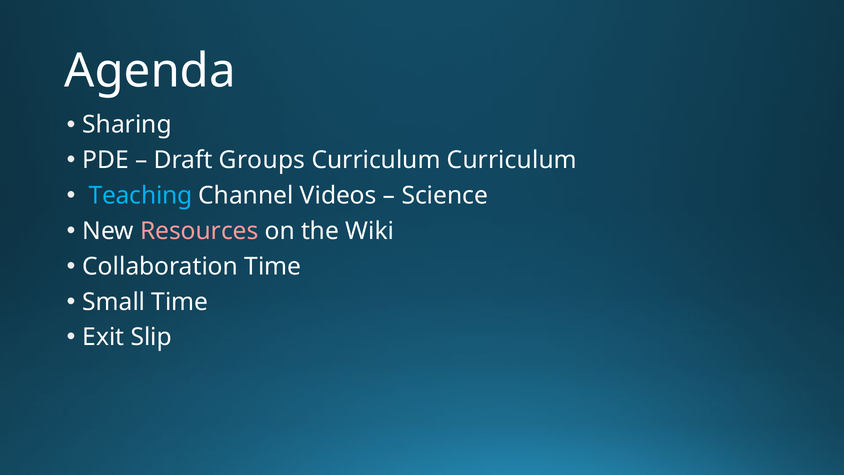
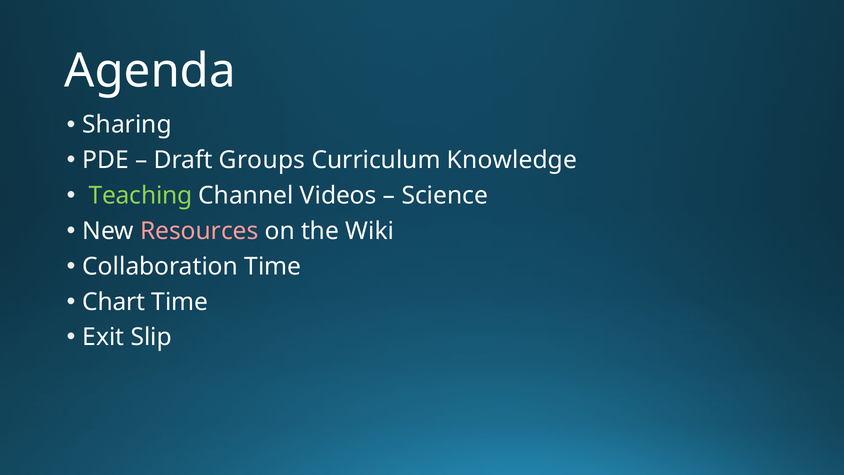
Curriculum Curriculum: Curriculum -> Knowledge (512, 160)
Teaching colour: light blue -> light green (141, 196)
Small: Small -> Chart (114, 302)
